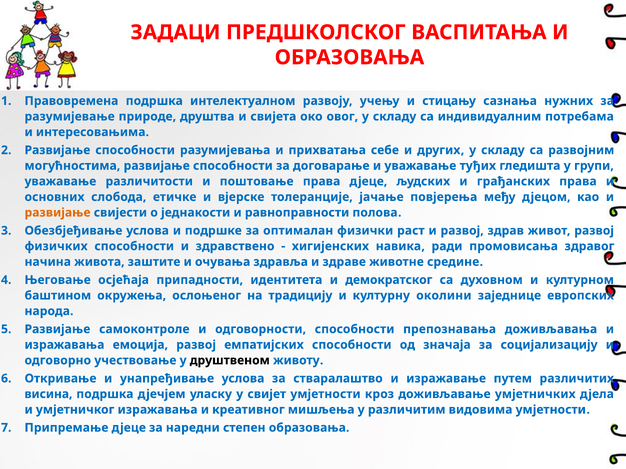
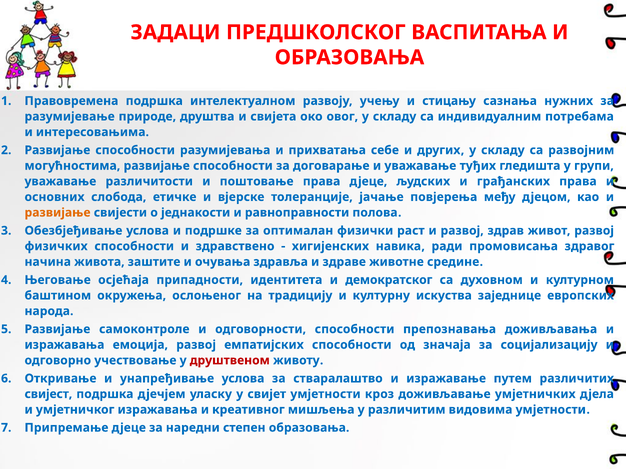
околини: околини -> искуства (444, 296)
друштвеном colour: black -> red (230, 361)
висина: висина -> свијест (48, 394)
